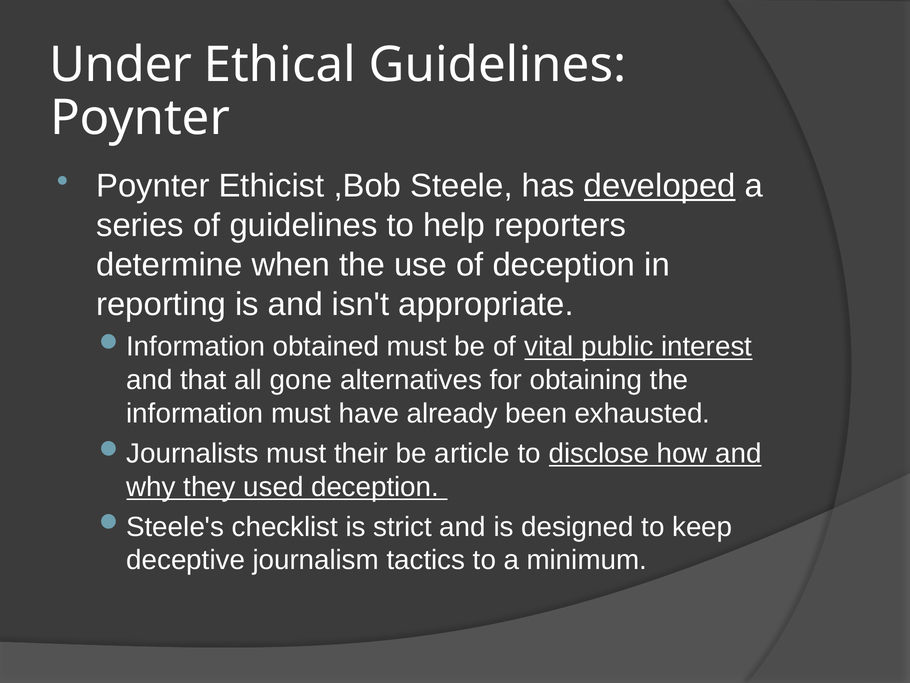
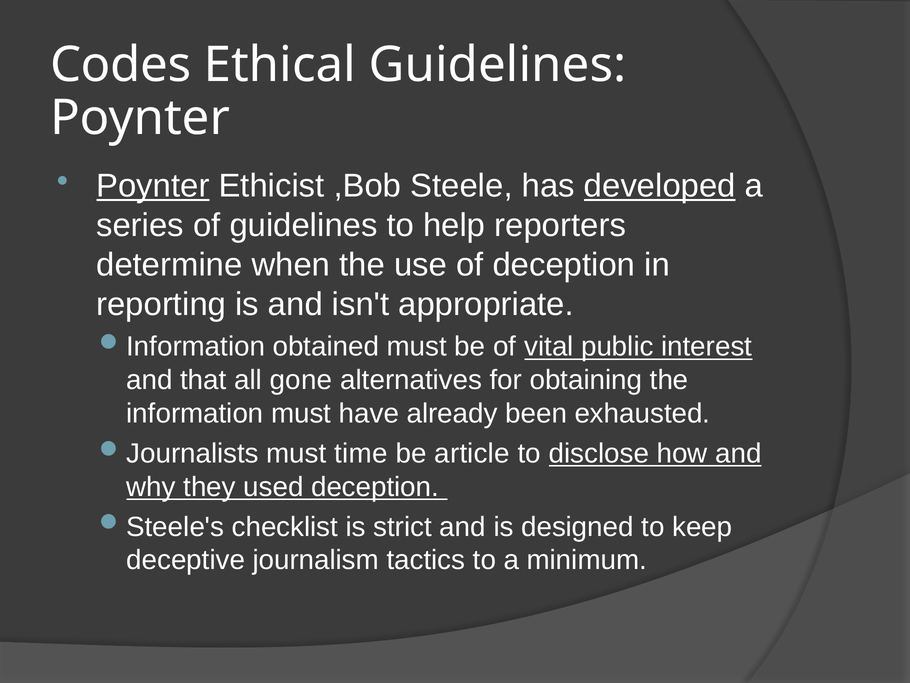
Under: Under -> Codes (121, 65)
Poynter underline: none -> present (153, 186)
their: their -> time (361, 453)
